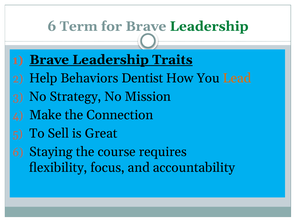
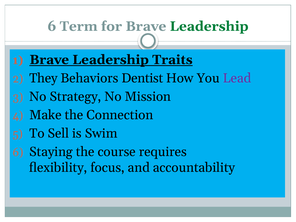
Help: Help -> They (43, 78)
Lead colour: orange -> purple (237, 78)
Great: Great -> Swim (101, 133)
